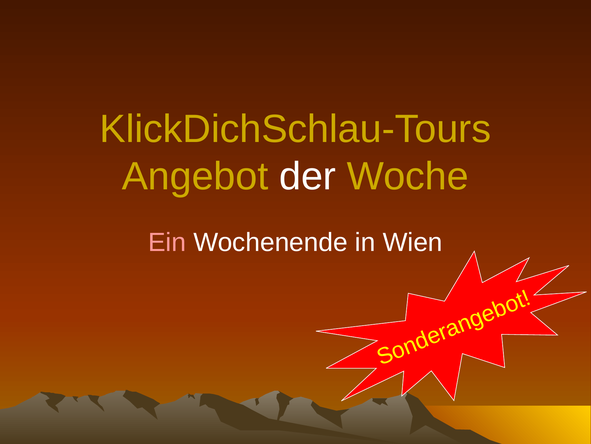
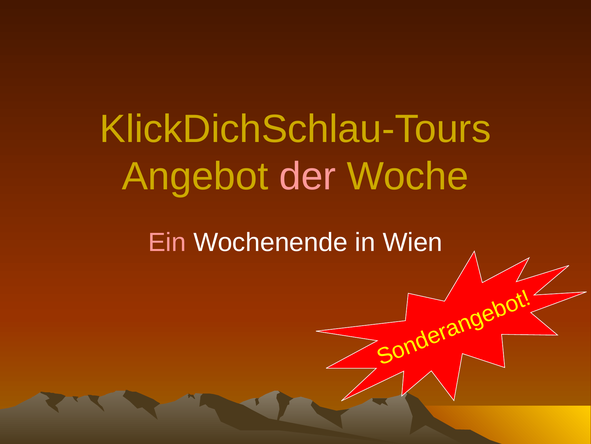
der colour: white -> pink (308, 176)
